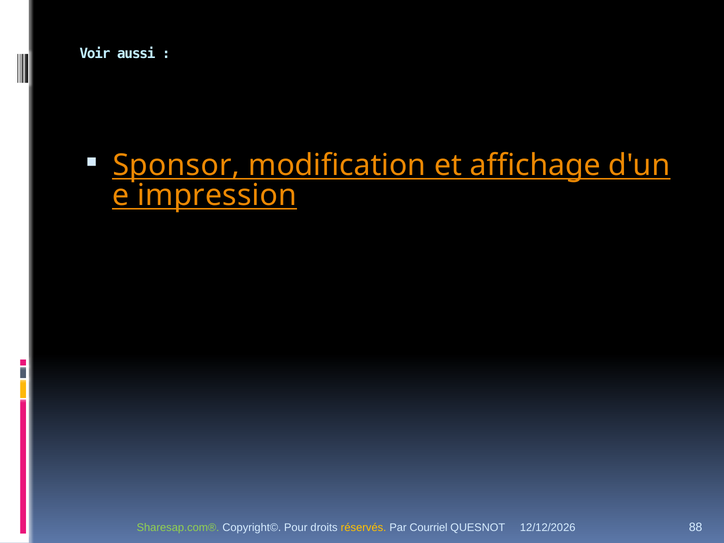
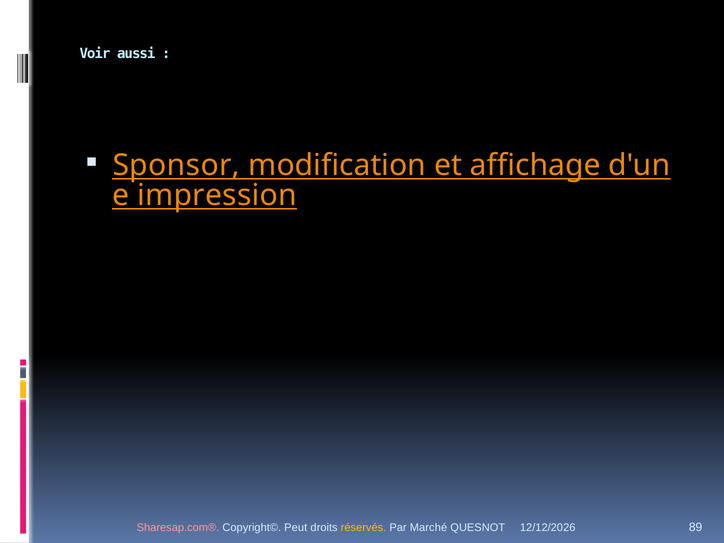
Sharesap.com® colour: light green -> pink (178, 528)
Pour: Pour -> Peut (296, 528)
Courriel: Courriel -> Marché (428, 528)
88: 88 -> 89 (696, 527)
